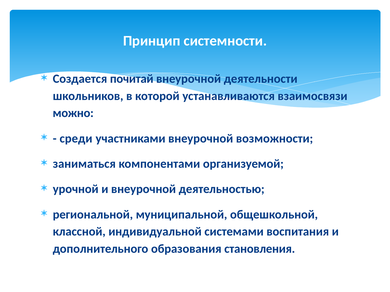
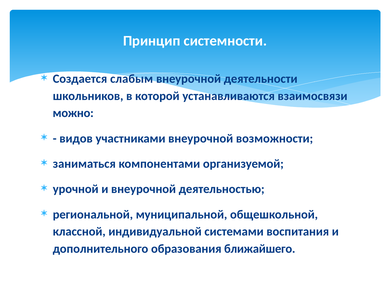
почитай: почитай -> слабым (132, 79)
среди: среди -> видов (76, 139)
становления: становления -> ближайшего (260, 249)
